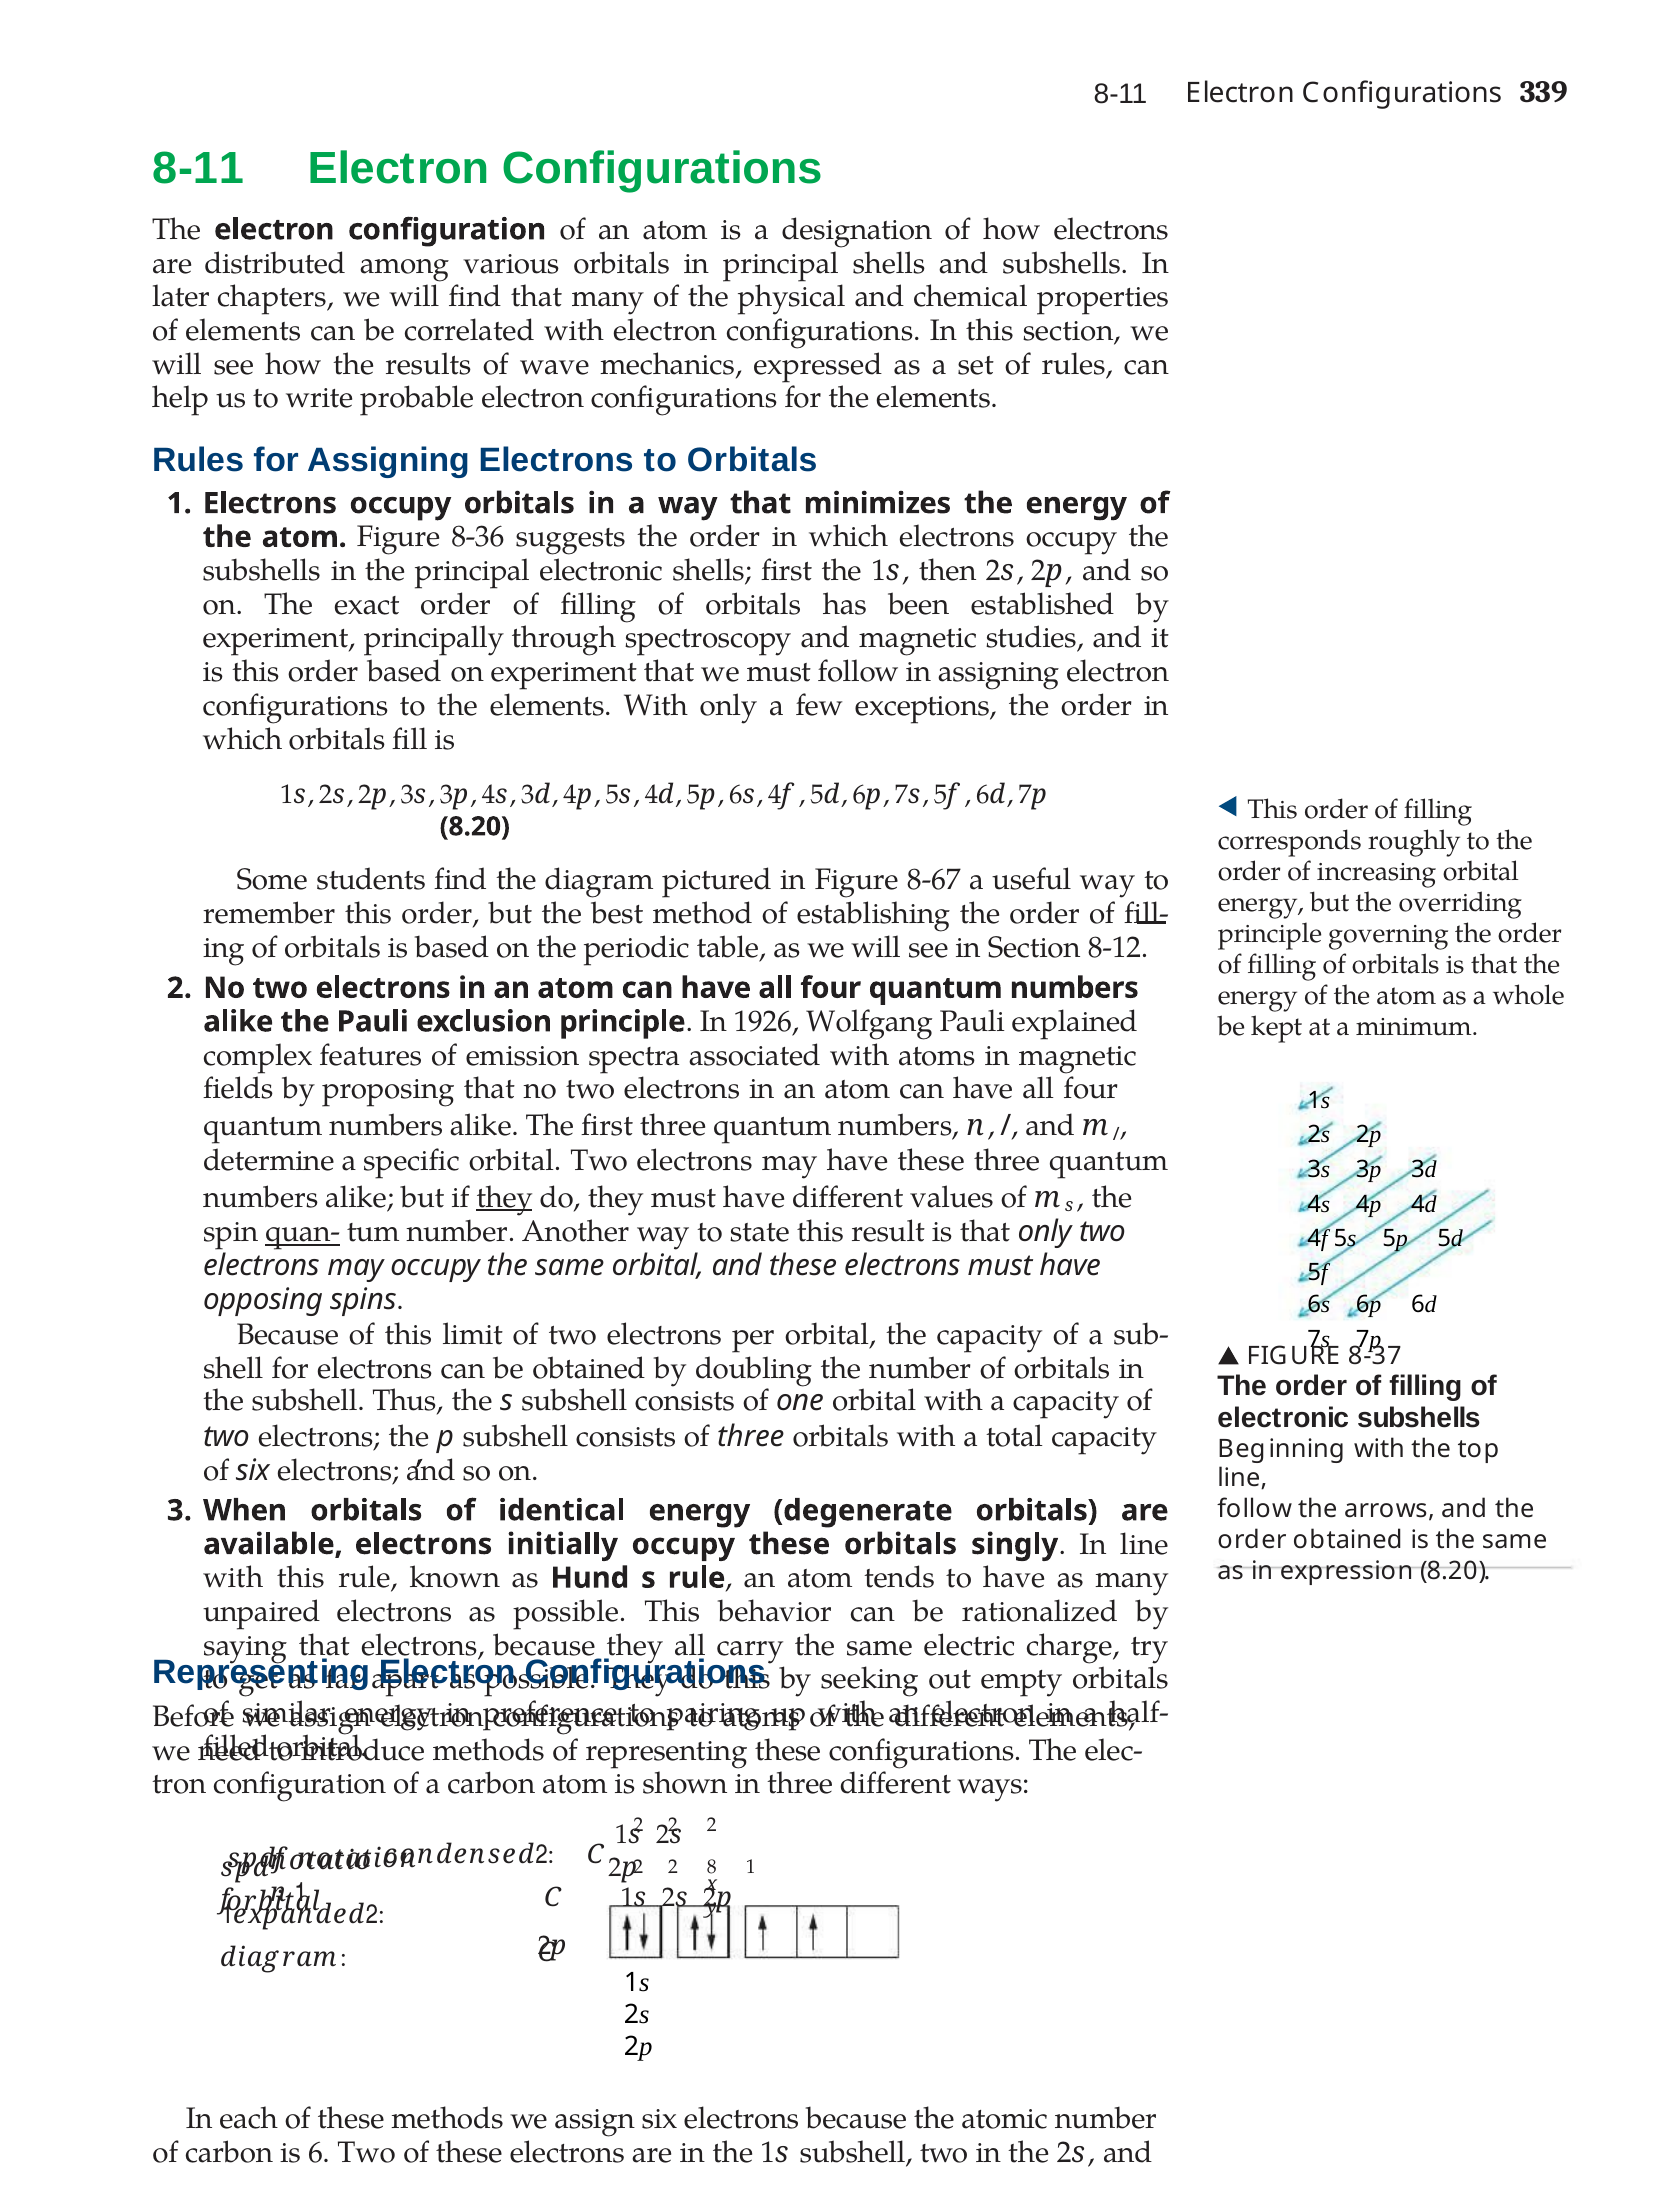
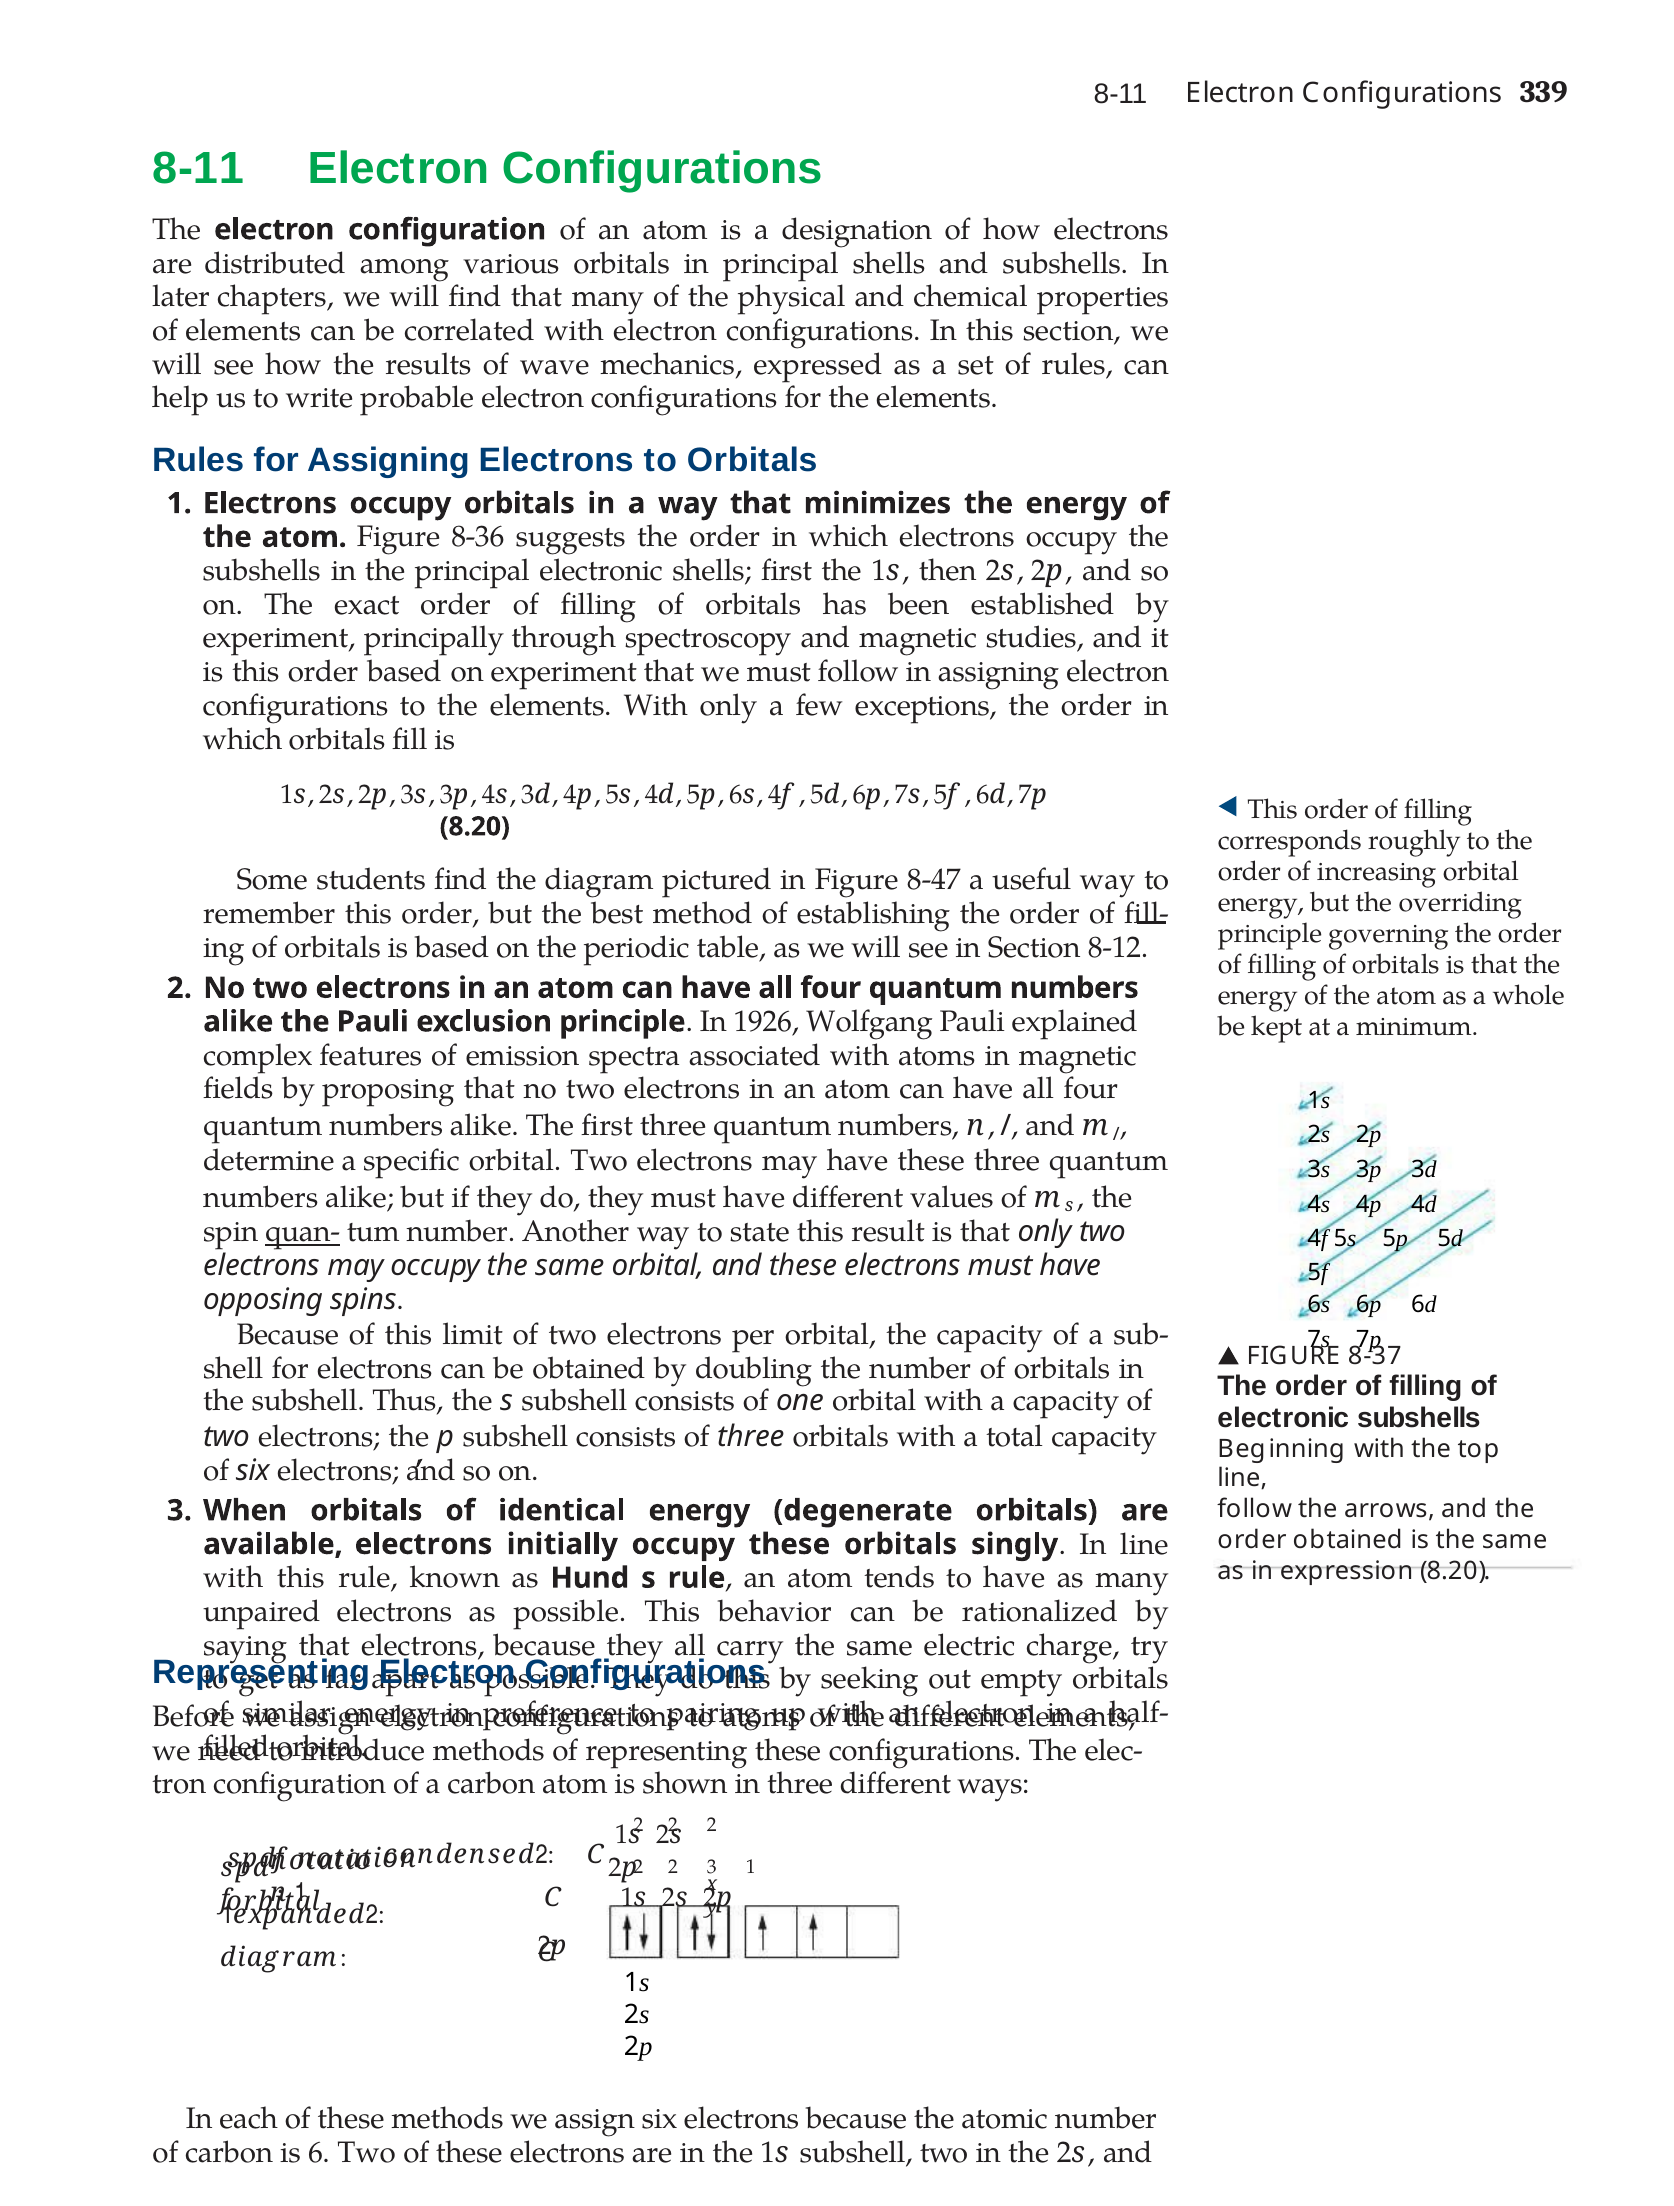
8-67: 8-67 -> 8-47 (934, 880)
they underline: present -> none (505, 1198)
2 8: 8 -> 3 (712, 1868)
